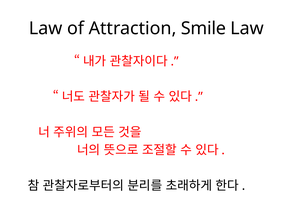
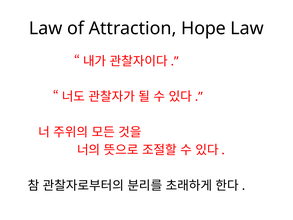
Smile: Smile -> Hope (203, 28)
